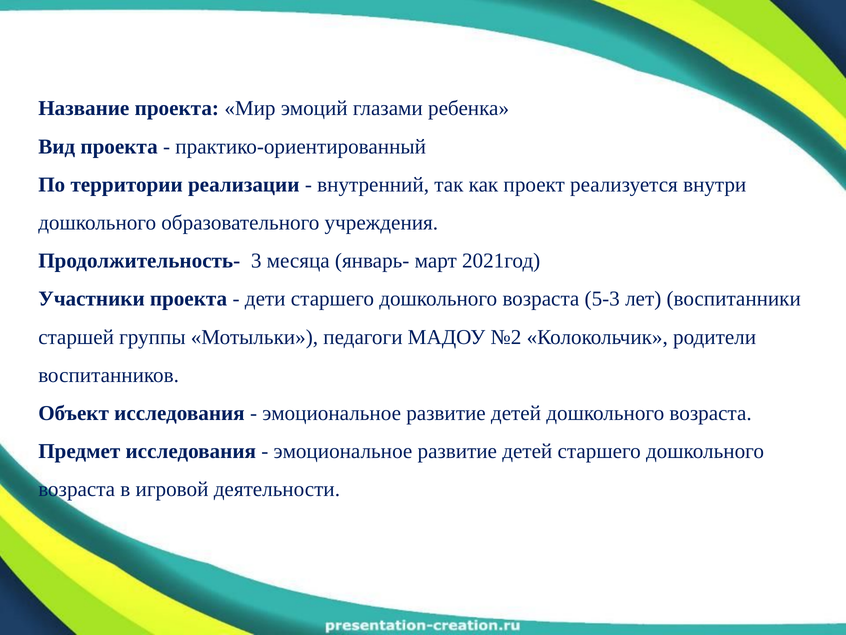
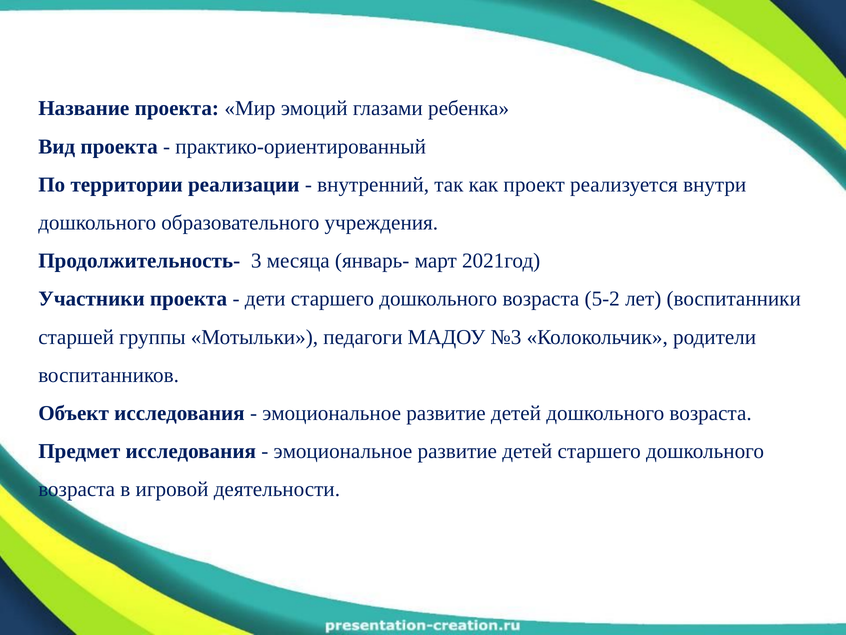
5-3: 5-3 -> 5-2 (602, 299)
№2: №2 -> №3 (506, 337)
